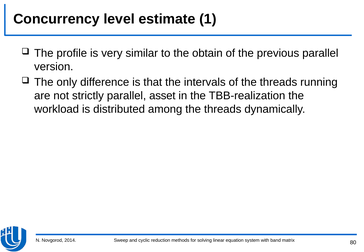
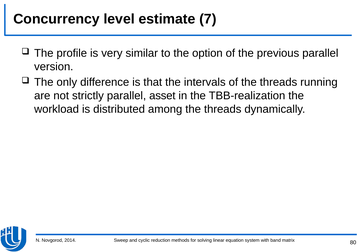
1: 1 -> 7 (208, 19)
obtain: obtain -> option (207, 53)
